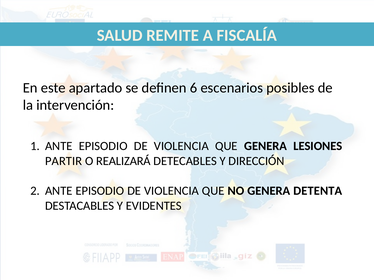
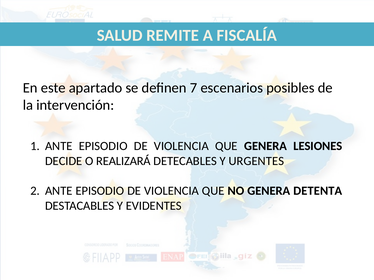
6: 6 -> 7 (194, 88)
PARTIR: PARTIR -> DECIDE (64, 161)
DIRECCIÓN: DIRECCIÓN -> URGENTES (256, 161)
